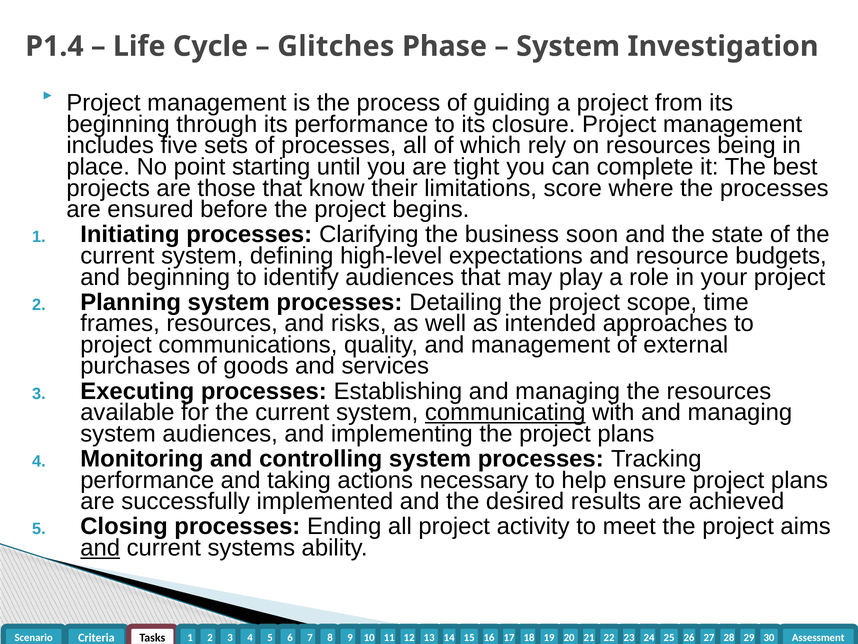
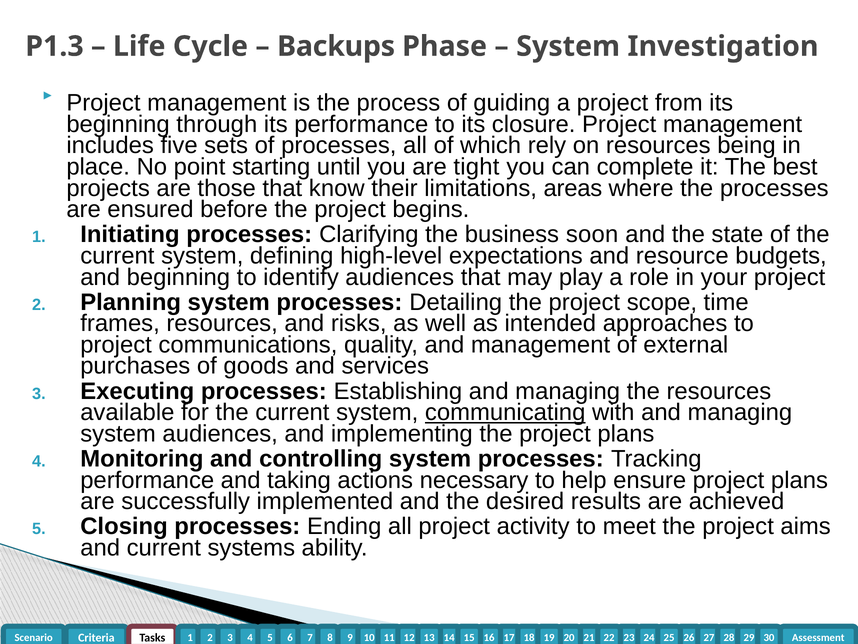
P1.4: P1.4 -> P1.3 (54, 46)
Glitches: Glitches -> Backups (336, 46)
score: score -> areas (573, 188)
and underline: present -> none (100, 547)
